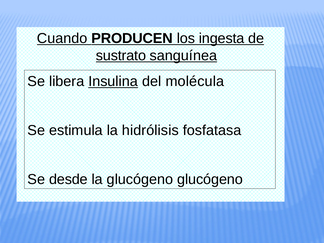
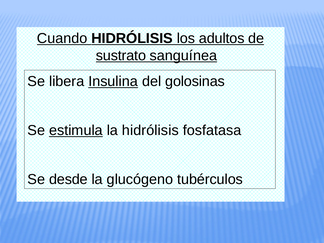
Cuando PRODUCEN: PRODUCEN -> HIDRÓLISIS (132, 38)
ingesta: ingesta -> adultos (222, 38)
molécula: molécula -> golosinas (195, 81)
estimula underline: none -> present (76, 130)
glucógeno glucógeno: glucógeno -> tubérculos (210, 179)
